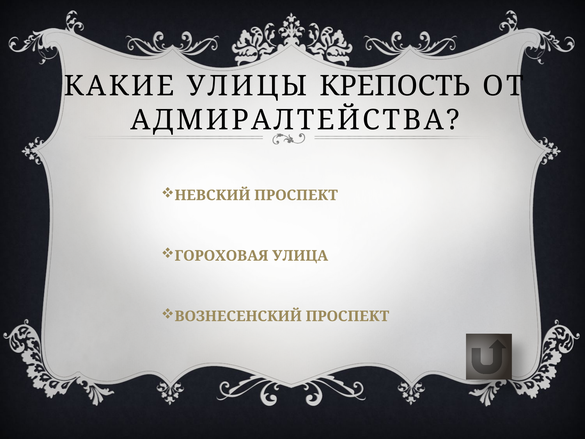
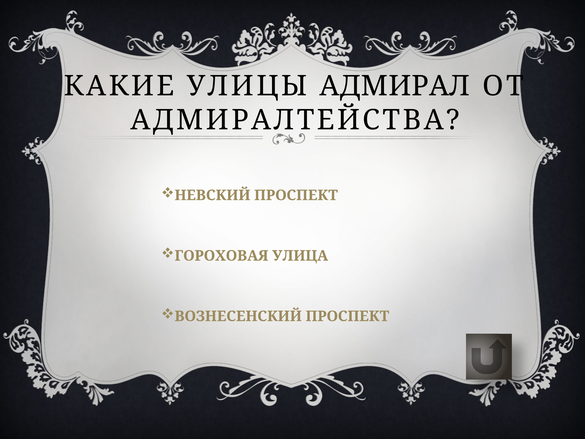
КРЕПОСТЬ: КРЕПОСТЬ -> АДМИРАЛ (395, 86)
